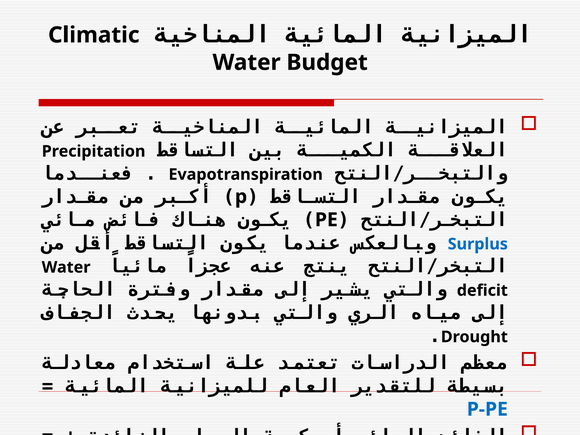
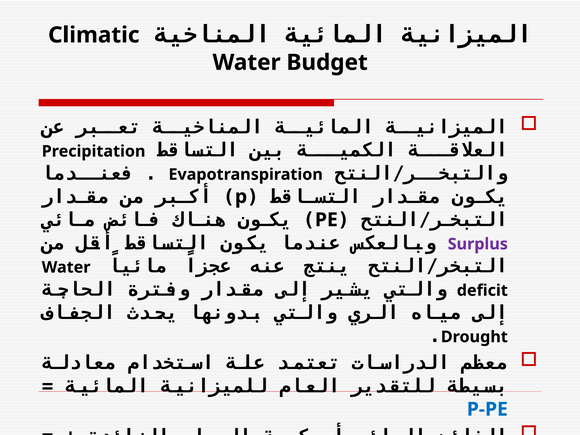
Surplus colour: blue -> purple (478, 244)
